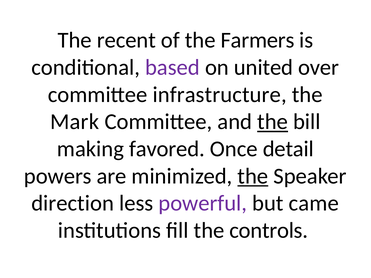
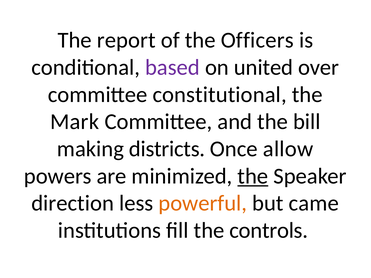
recent: recent -> report (126, 40)
Farmers: Farmers -> Officers (257, 40)
infrastructure: infrastructure -> constitutional (220, 95)
the underline: present -> none (273, 122)
favored: favored -> districts (167, 149)
detail: detail -> allow (288, 149)
powerful colour: purple -> orange (203, 203)
